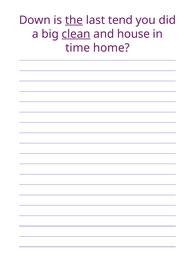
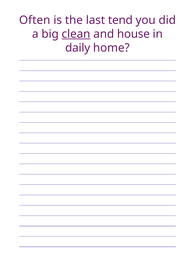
Down: Down -> Often (35, 20)
the underline: present -> none (74, 20)
time: time -> daily (78, 48)
